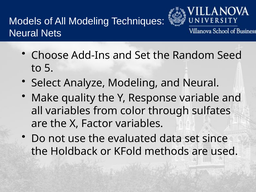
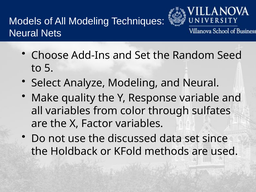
evaluated: evaluated -> discussed (132, 139)
